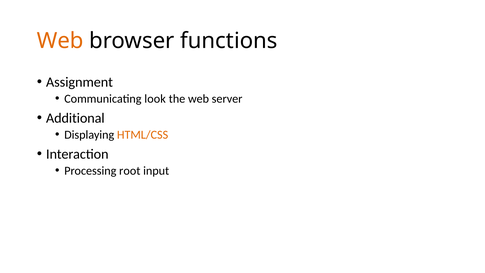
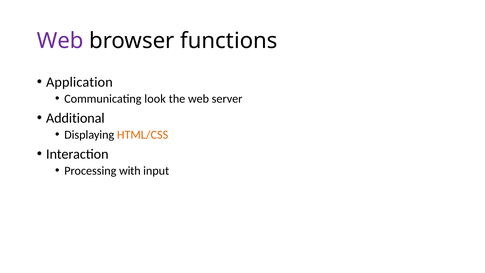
Web colour: orange -> purple (60, 41)
Assignment: Assignment -> Application (79, 82)
root: root -> with (130, 171)
